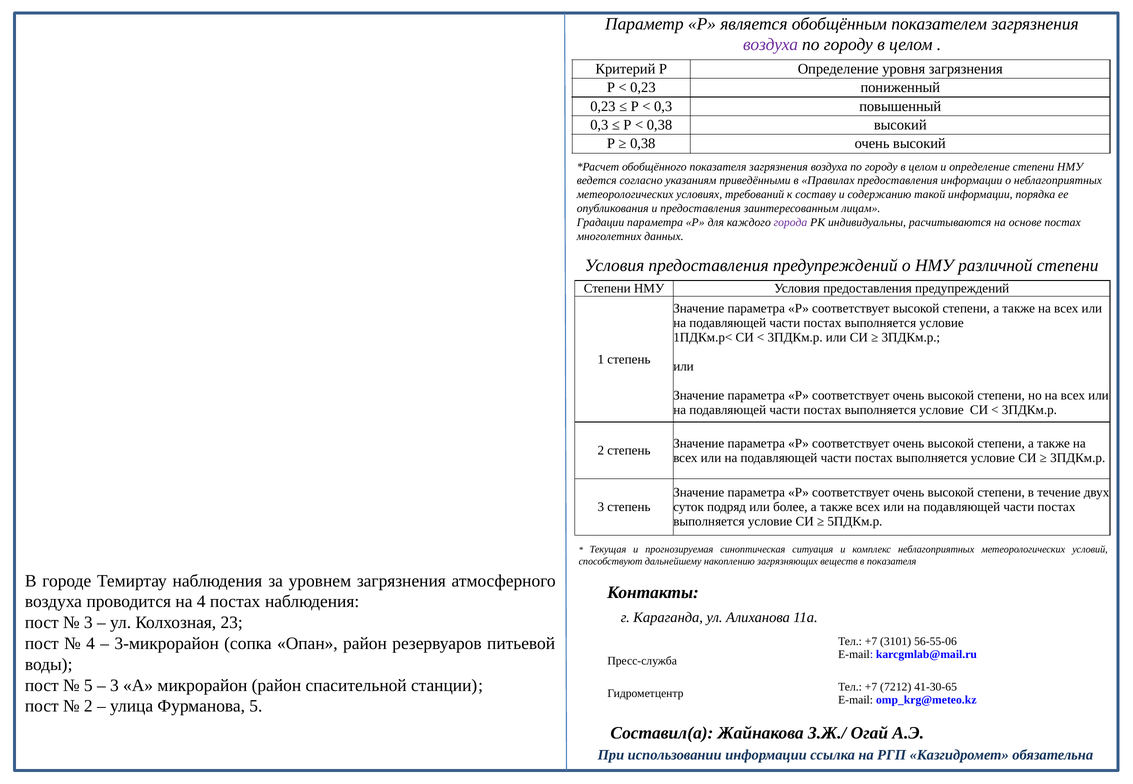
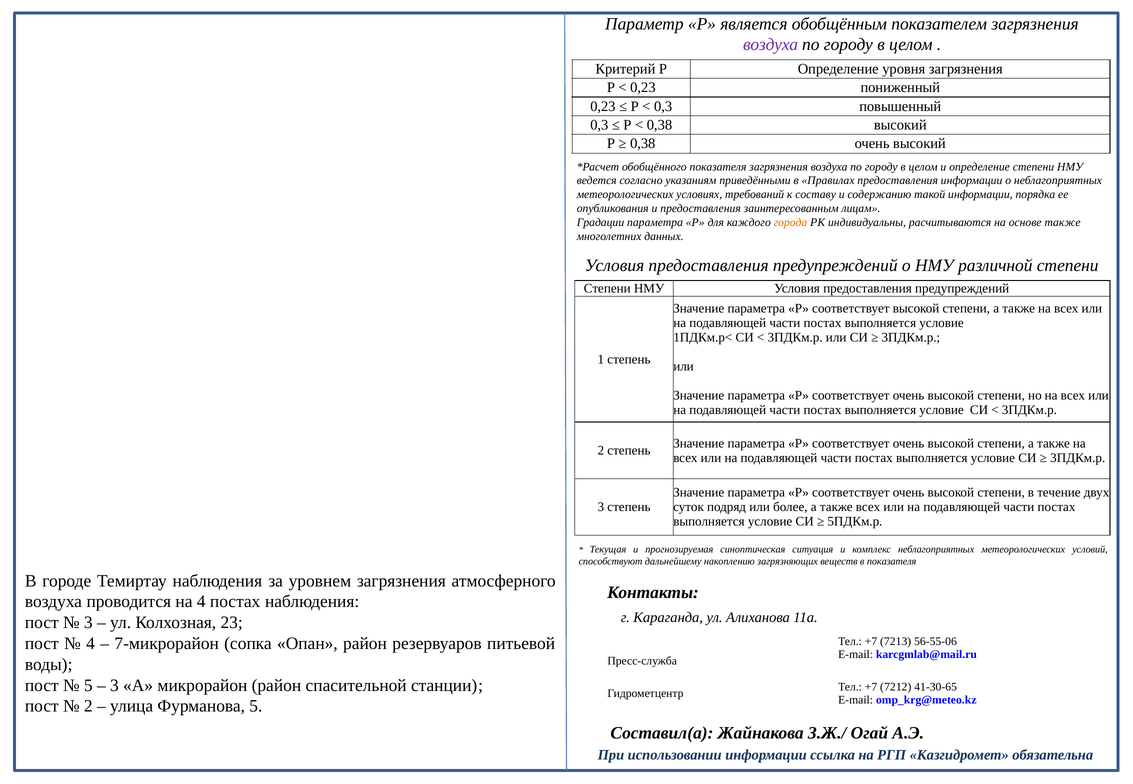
города colour: purple -> orange (790, 222)
основе постах: постах -> также (1063, 222)
3-микрорайон: 3-микрорайон -> 7-микрорайон (167, 644)
3101: 3101 -> 7213 (896, 642)
